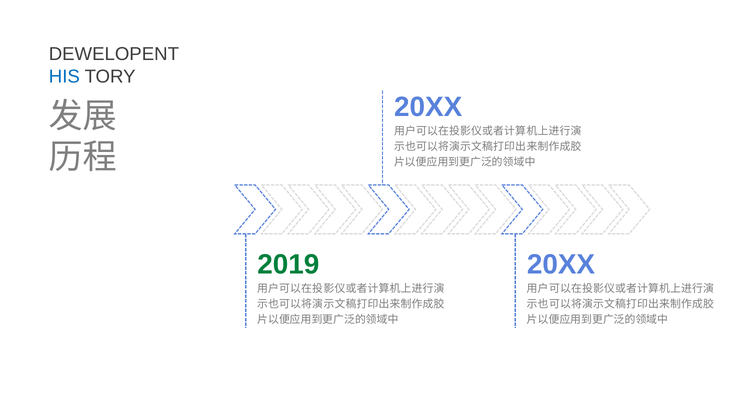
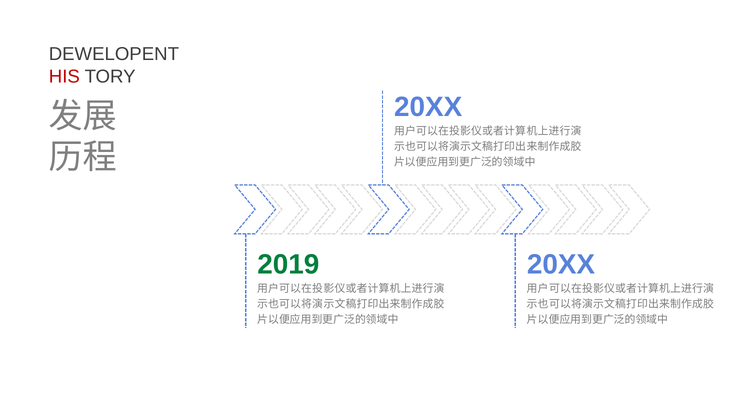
HIS colour: blue -> red (64, 76)
